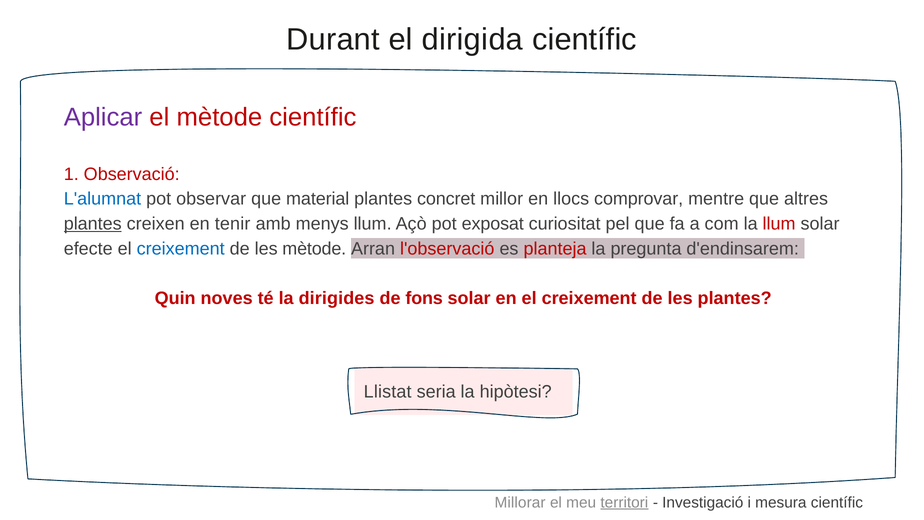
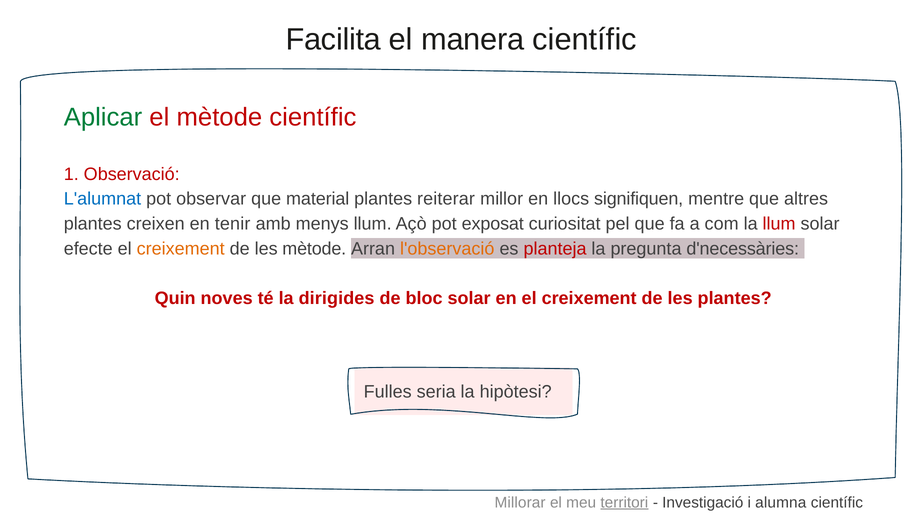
Durant: Durant -> Facilita (333, 40)
dirigida: dirigida -> manera (473, 40)
Aplicar colour: purple -> green (103, 117)
concret: concret -> reiterar (446, 199)
comprovar: comprovar -> signifiquen (639, 199)
plantes underline: present -> none (93, 224)
creixement colour: blue -> orange (181, 248)
l'observació colour: red -> orange (447, 248)
d'endinsarem: d'endinsarem -> d'necessàries (743, 248)
fons: fons -> bloc (424, 298)
Llistat: Llistat -> Fulles (388, 392)
mesura: mesura -> alumna (781, 502)
